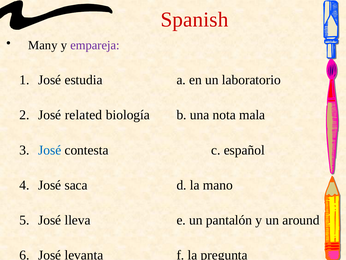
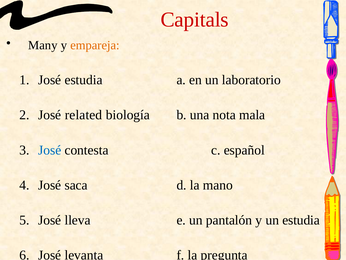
Spanish: Spanish -> Capitals (195, 20)
empareja colour: purple -> orange (95, 45)
un around: around -> estudia (301, 220)
